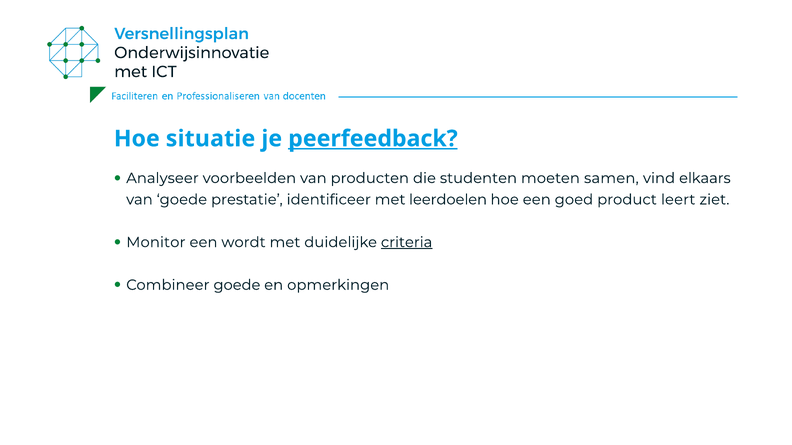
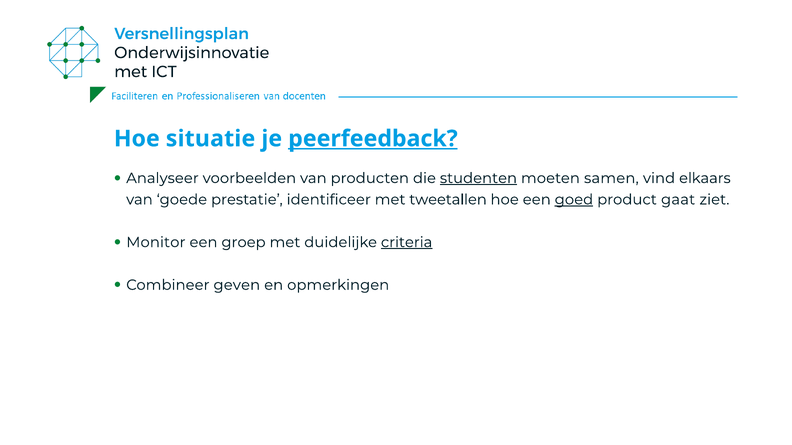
studenten underline: none -> present (478, 178)
leerdoelen: leerdoelen -> tweetallen (448, 200)
goed underline: none -> present (574, 200)
leert: leert -> gaat (678, 200)
wordt: wordt -> groep (244, 243)
Combineer goede: goede -> geven (237, 285)
